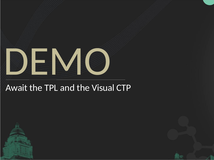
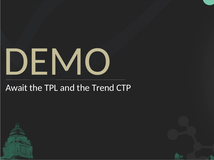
Visual: Visual -> Trend (103, 88)
